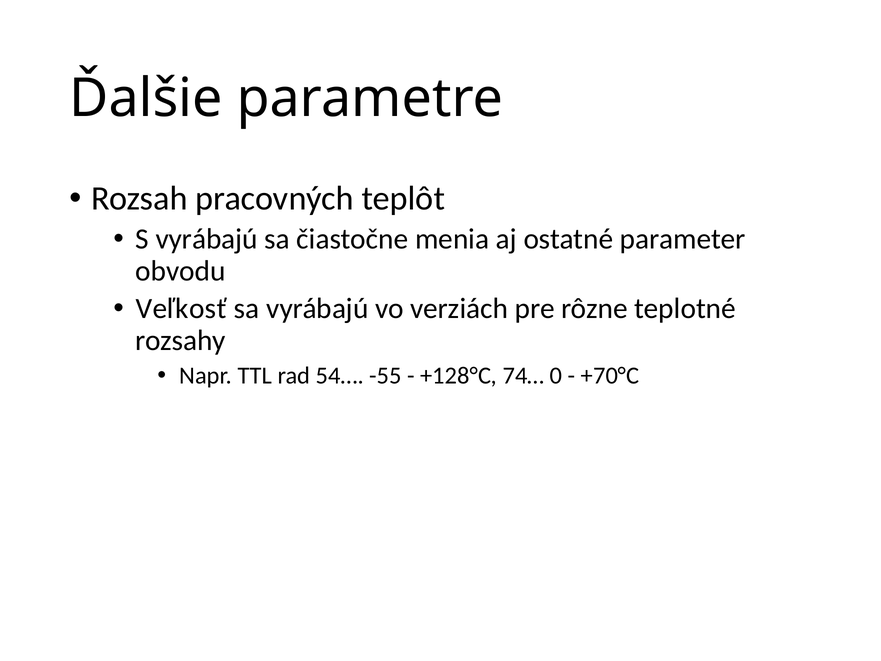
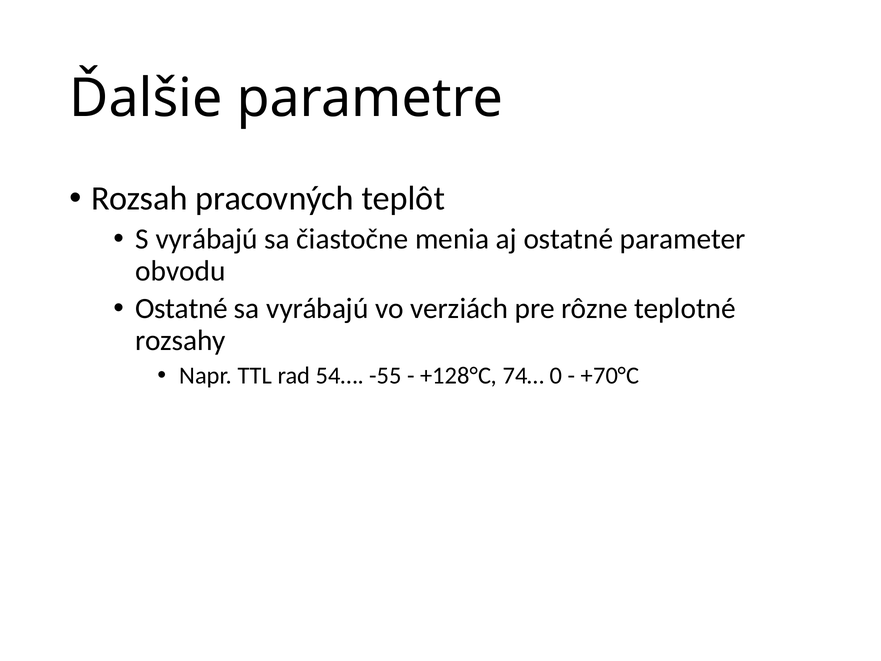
Veľkosť: Veľkosť -> Ostatné (182, 309)
